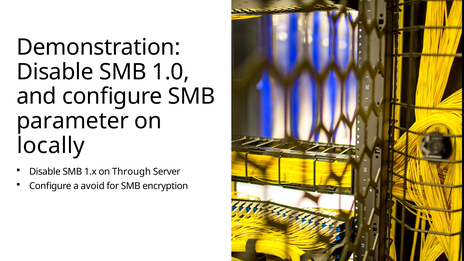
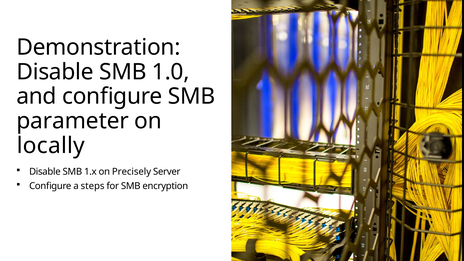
Through: Through -> Precisely (132, 172)
avoid: avoid -> steps (93, 186)
